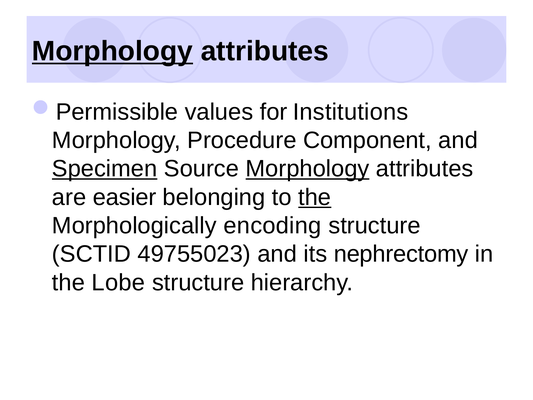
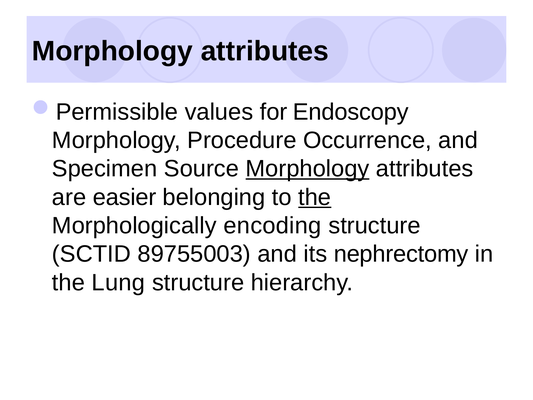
Morphology underline: present -> none (112, 51)
Institutions: Institutions -> Endoscopy (351, 112)
Component: Component -> Occurrence (367, 140)
Specimen underline: present -> none (105, 169)
49755023: 49755023 -> 89755003 (194, 254)
Lobe: Lobe -> Lung (118, 282)
